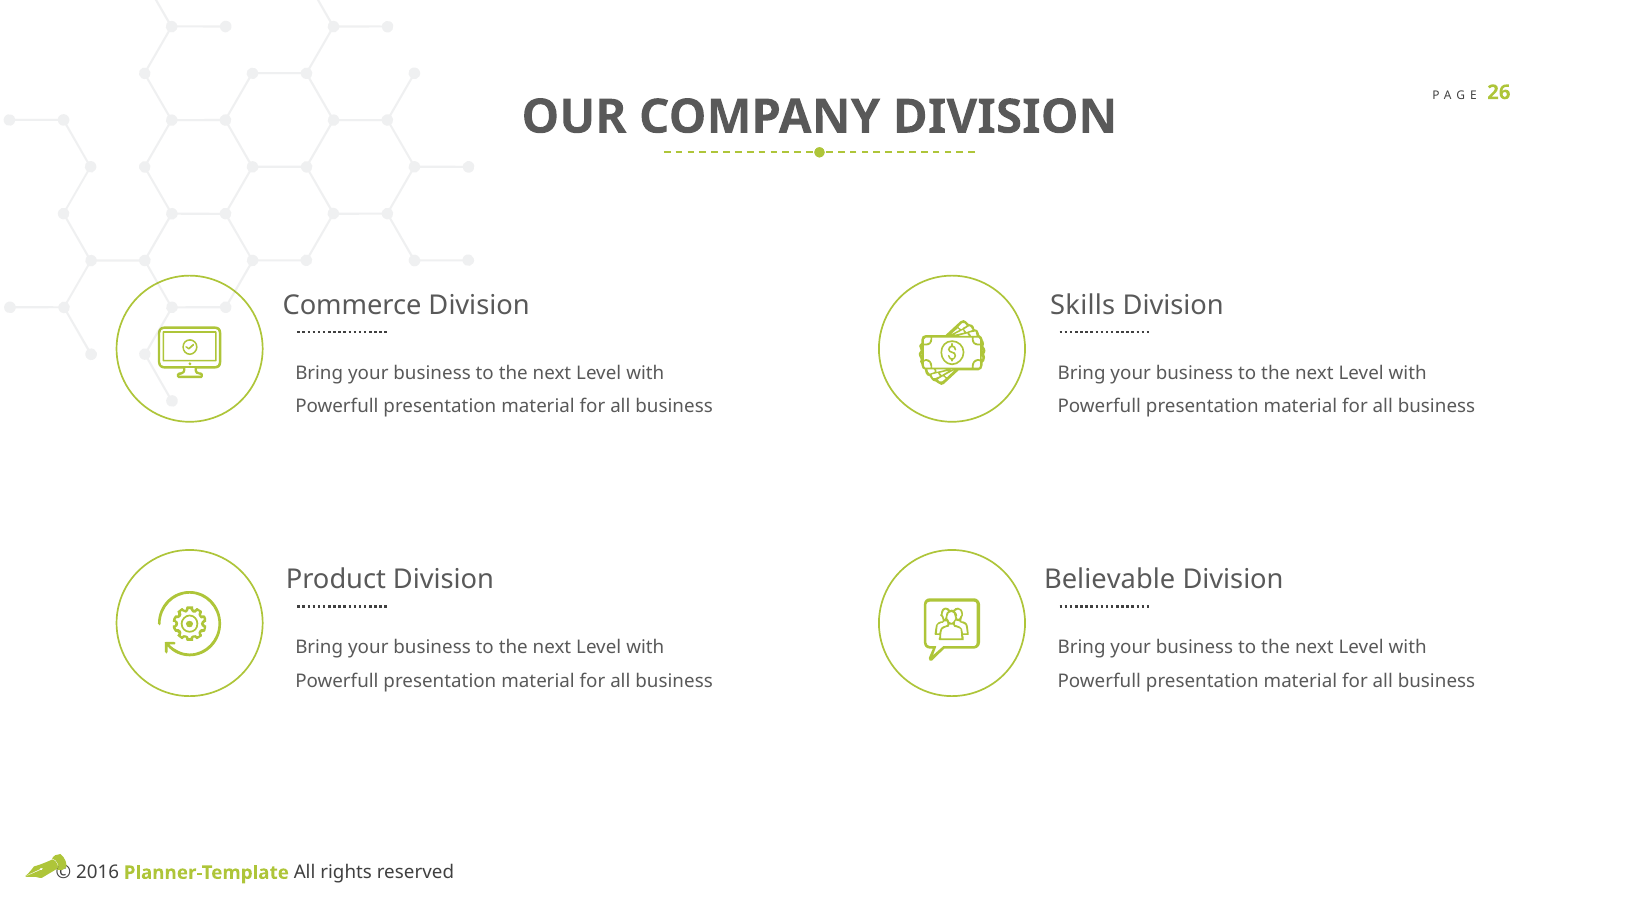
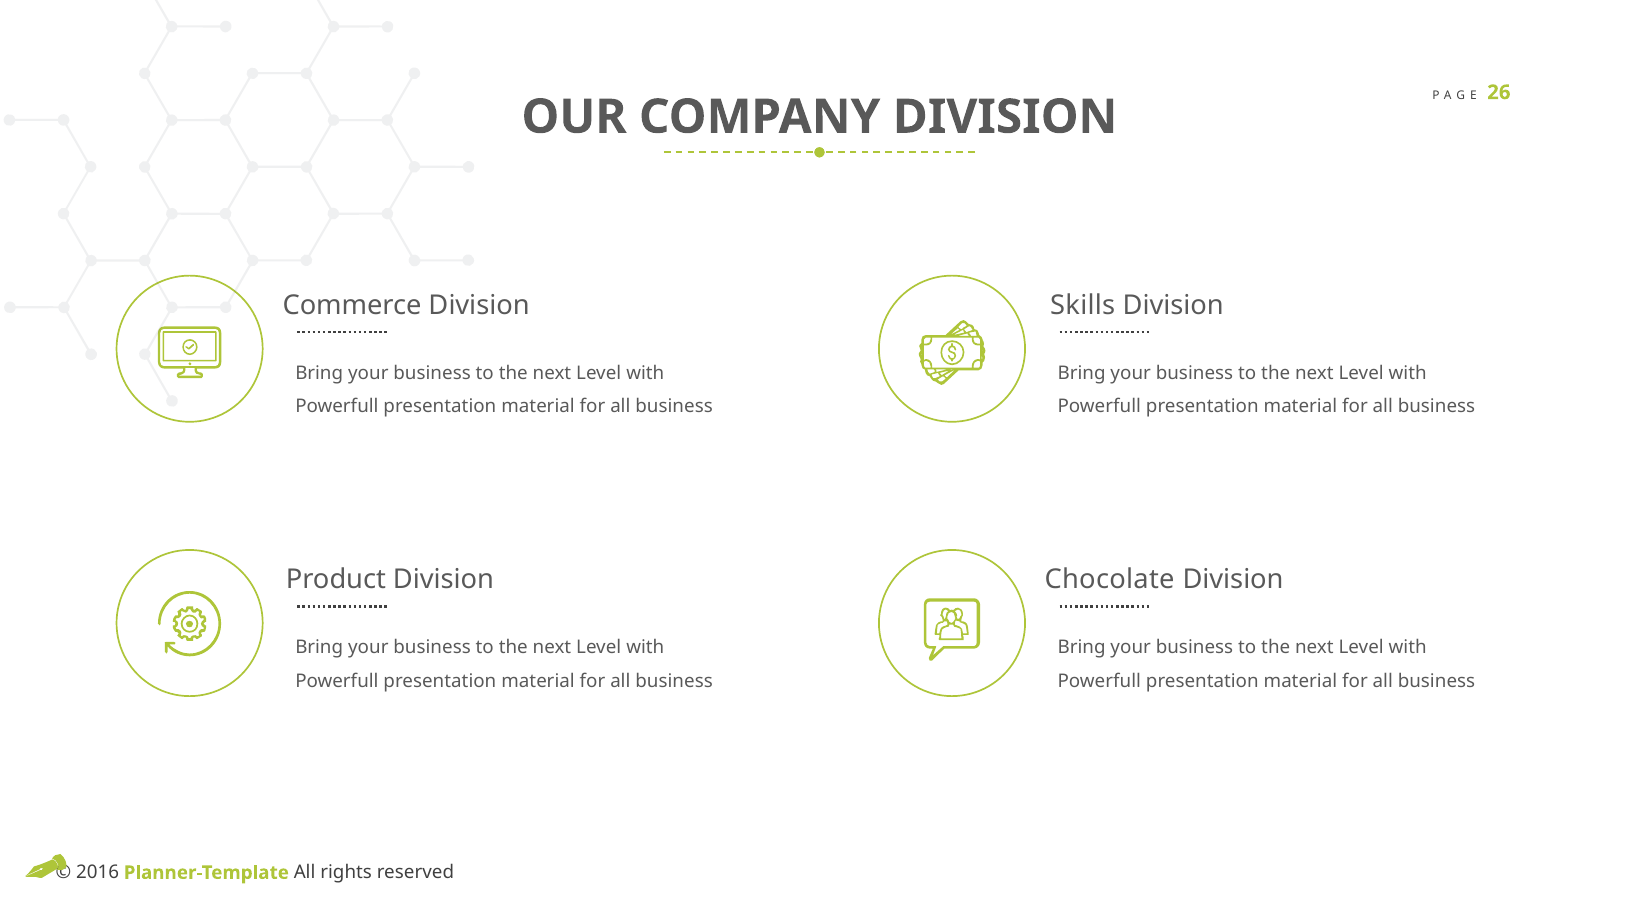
Believable: Believable -> Chocolate (1110, 580)
